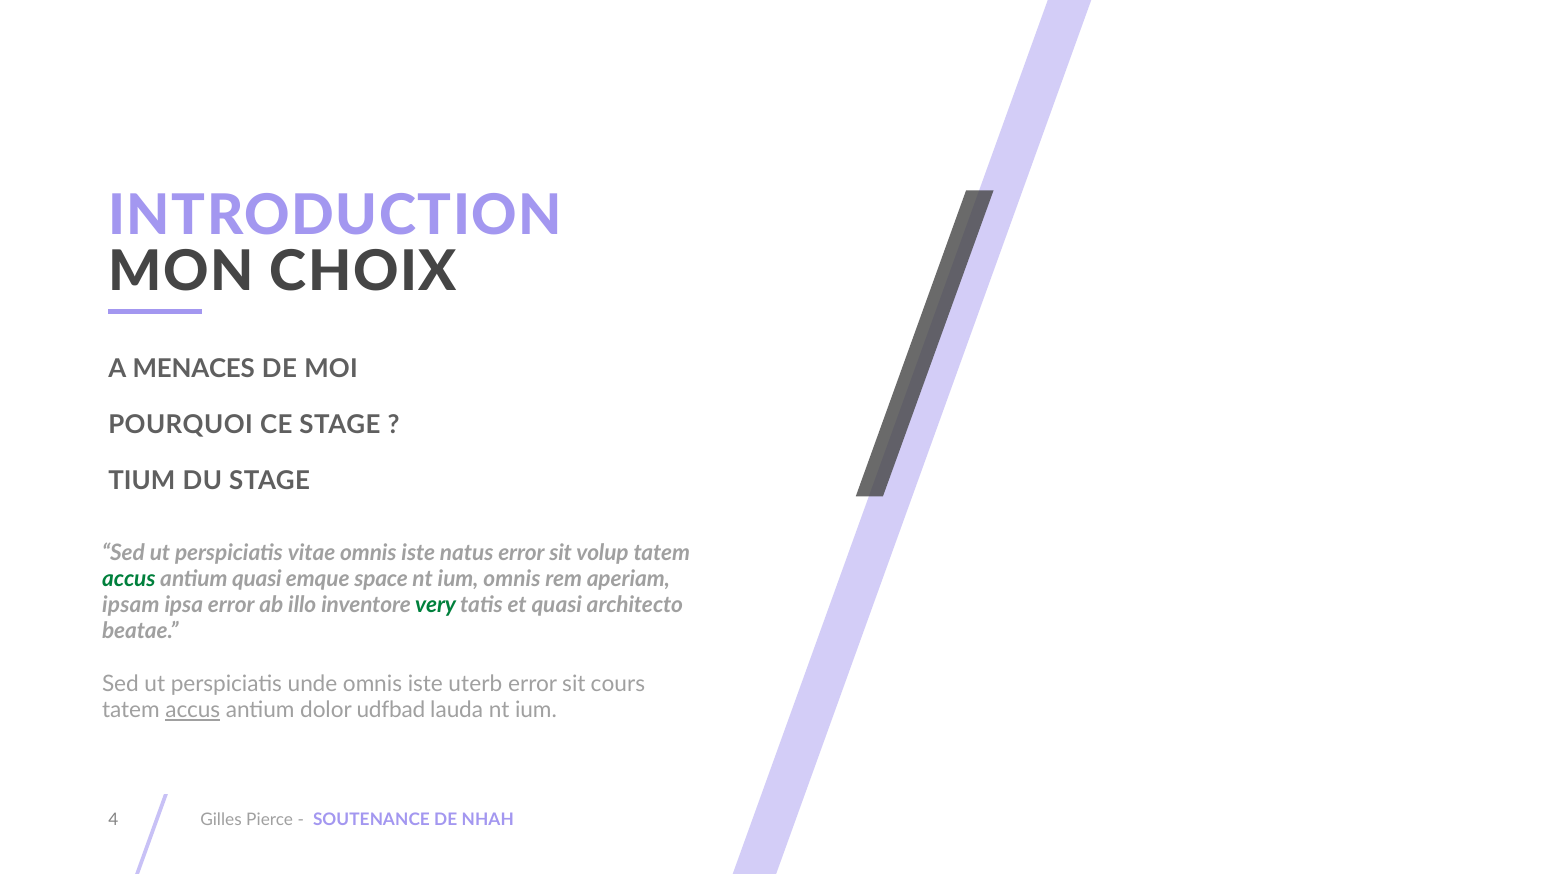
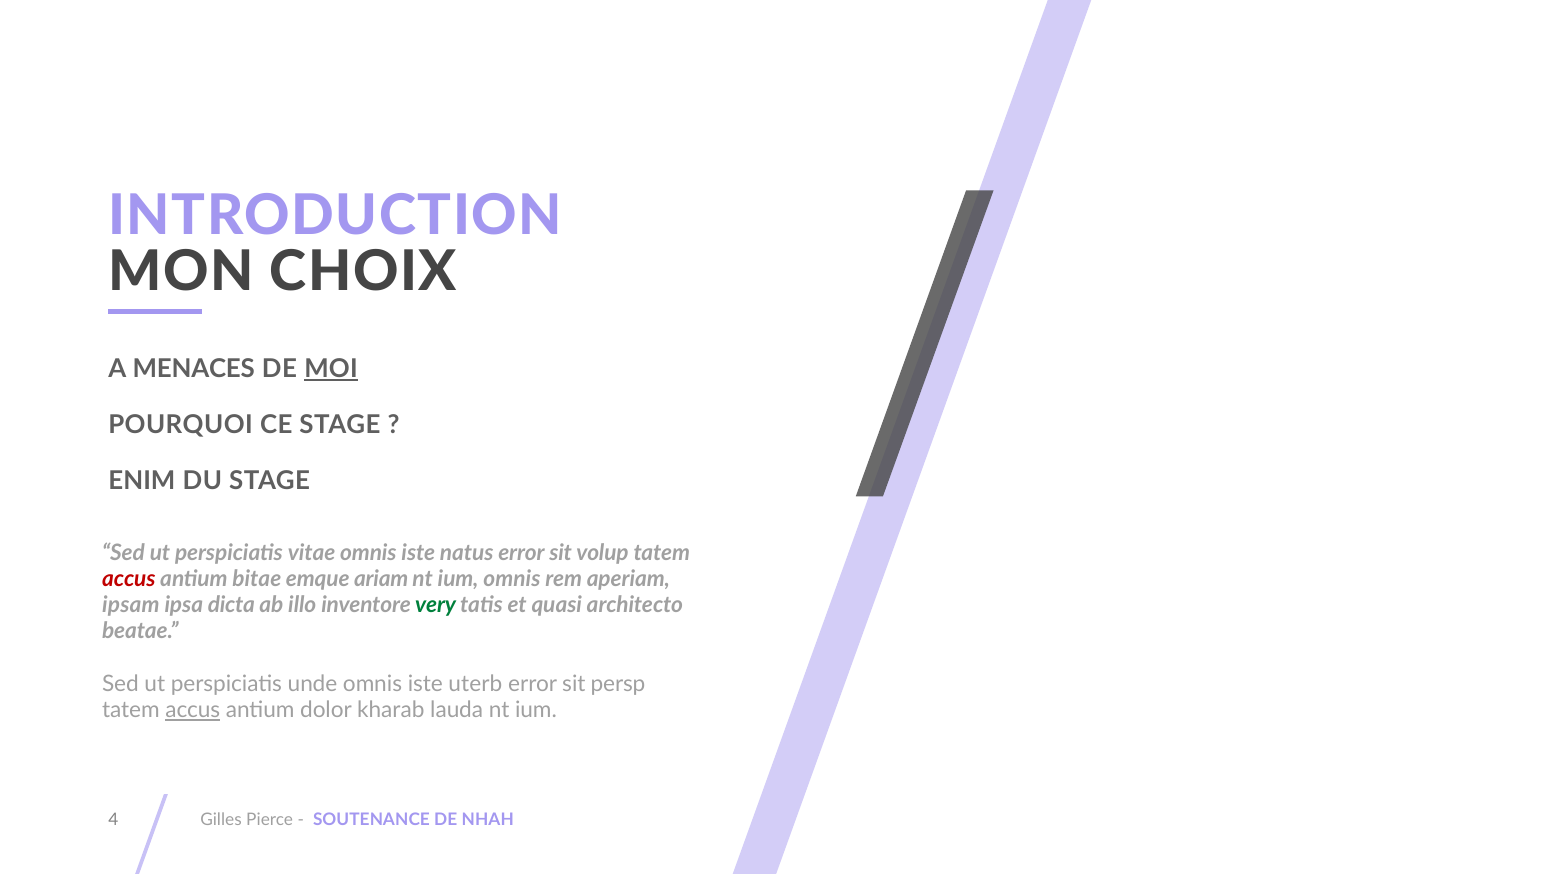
MOI underline: none -> present (331, 369)
TIUM: TIUM -> ENIM (142, 481)
accus colour: green -> red (129, 579)
antium quasi: quasi -> bitae (257, 579)
space: space -> ariam (381, 579)
ipsa error: error -> dicta (231, 605)
cours: cours -> persp (618, 685)
udfbad: udfbad -> kharab (391, 710)
